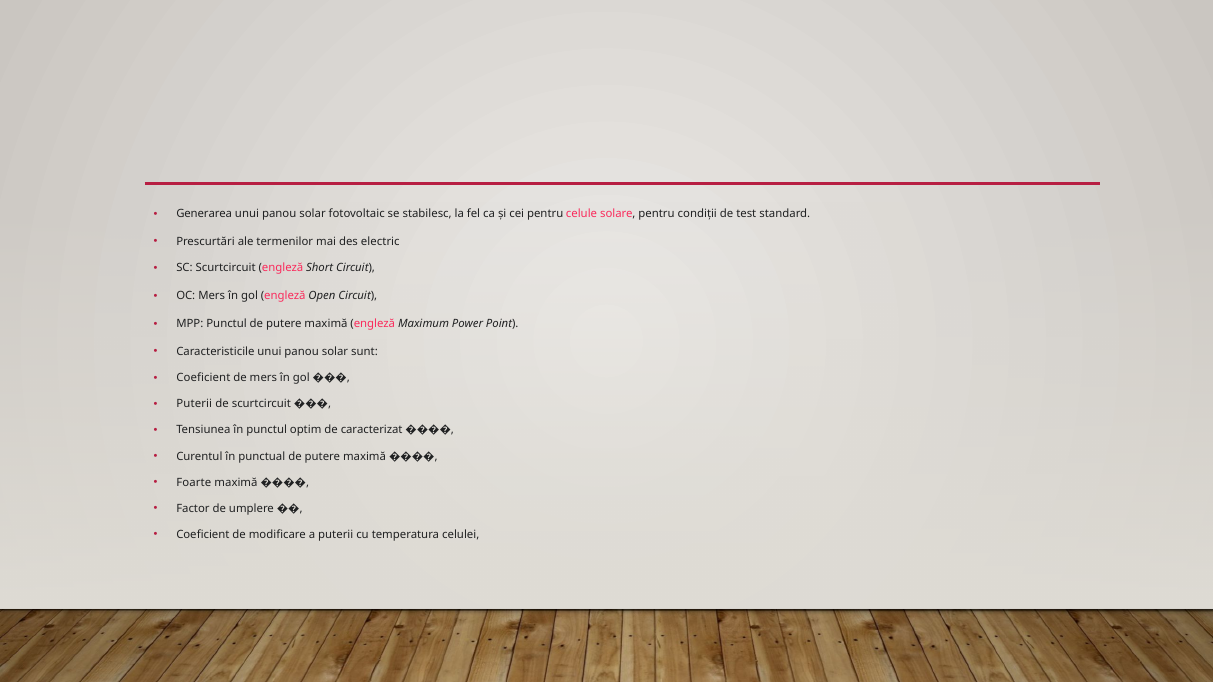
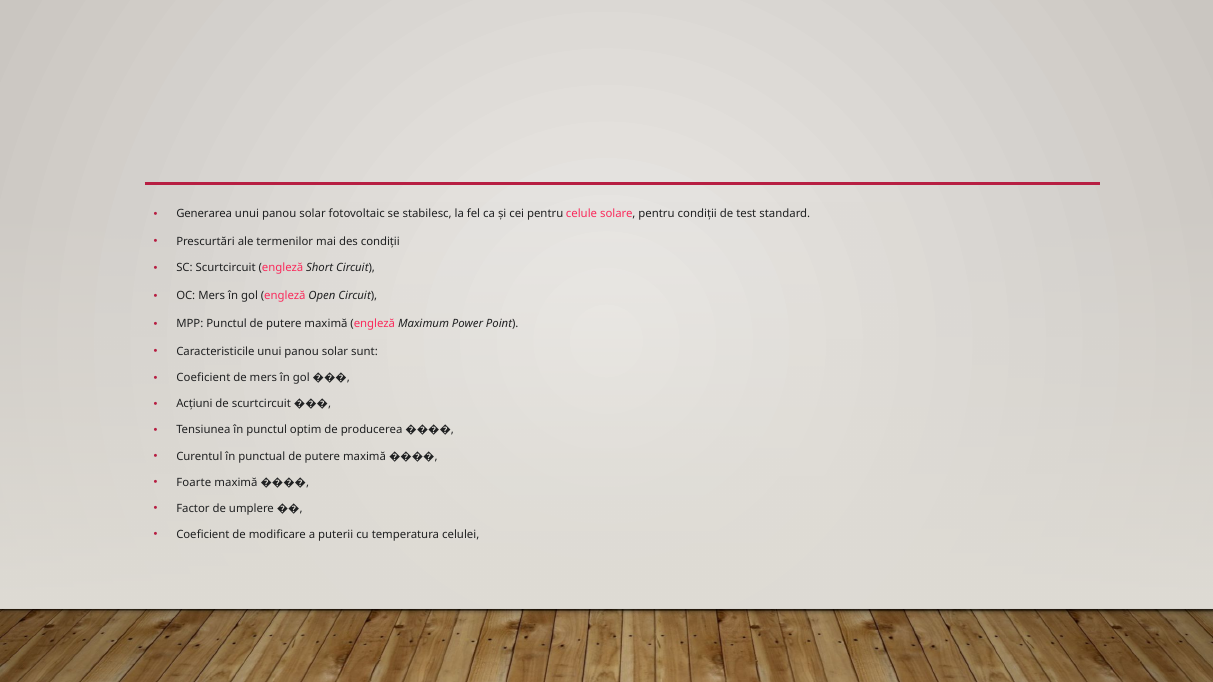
des electric: electric -> condiții (380, 242)
Puterii: Puterii -> Acțiuni (194, 404)
caracterizat: caracterizat -> producerea (372, 430)
